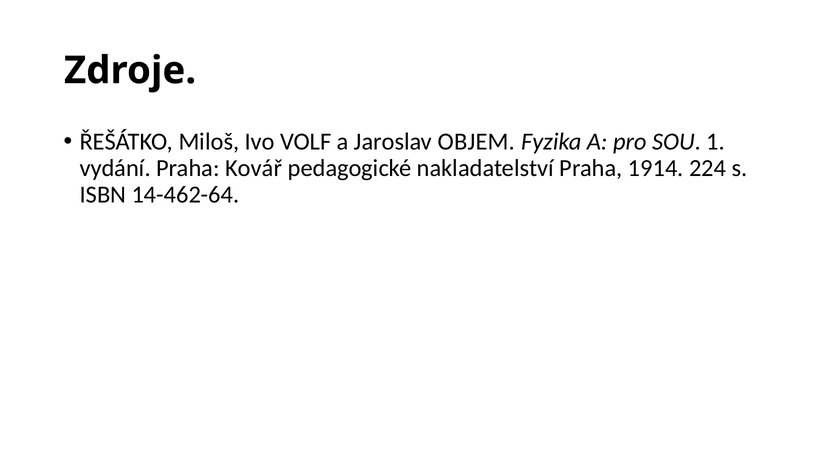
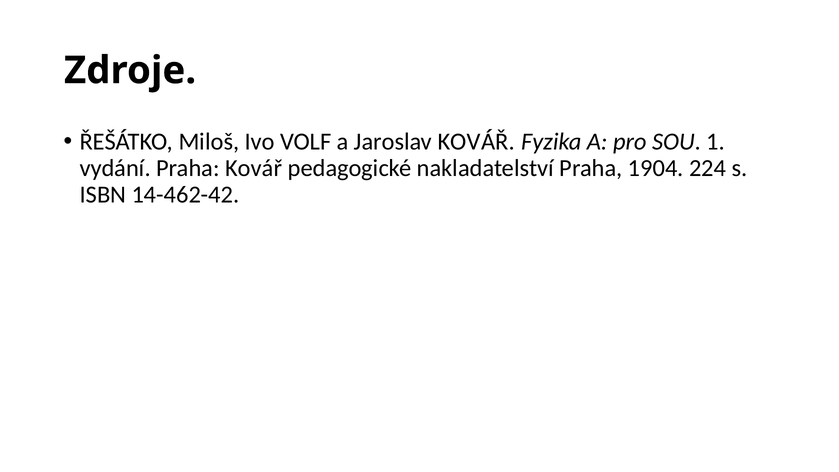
Jaroslav OBJEM: OBJEM -> KOVÁŘ (476, 142)
1914: 1914 -> 1904 (656, 168)
14-462-64: 14-462-64 -> 14-462-42 (185, 195)
